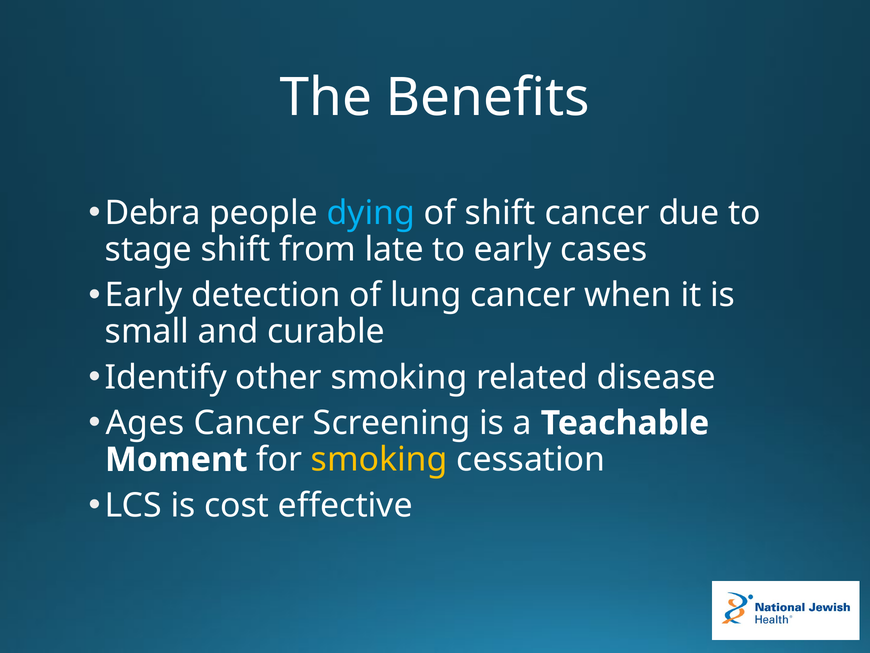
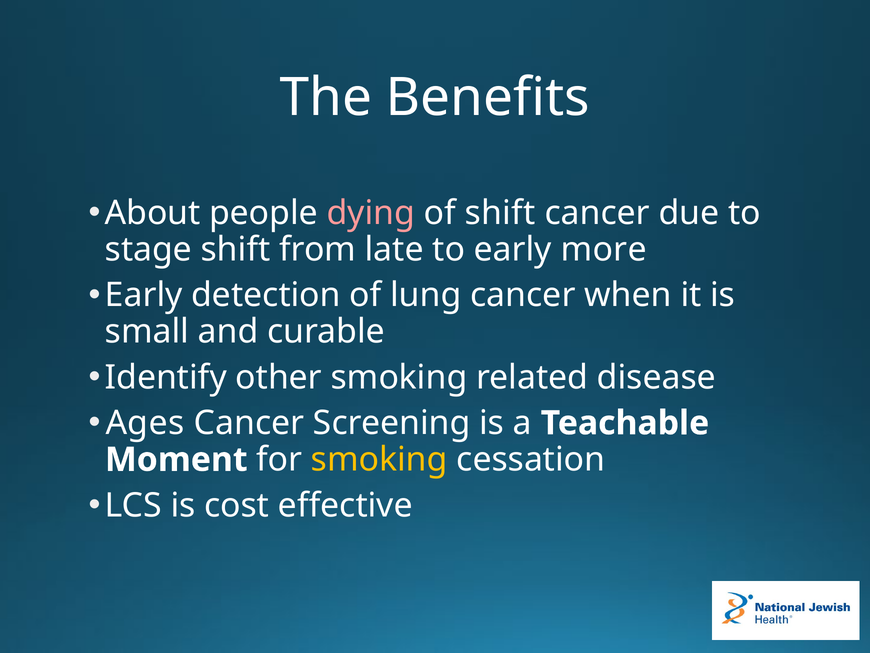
Debra: Debra -> About (153, 213)
dying colour: light blue -> pink (371, 213)
cases: cases -> more (604, 249)
